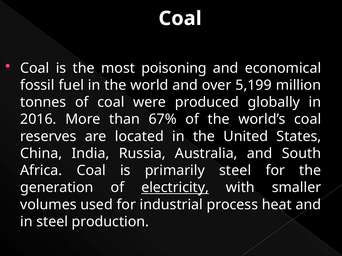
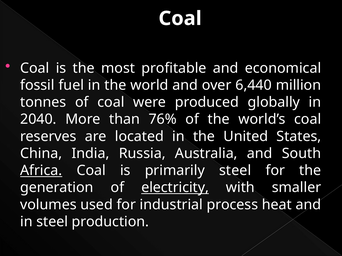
poisoning: poisoning -> profitable (174, 68)
5,199: 5,199 -> 6,440 (254, 85)
2016: 2016 -> 2040 (38, 120)
67%: 67% -> 76% (163, 120)
Africa underline: none -> present (41, 171)
